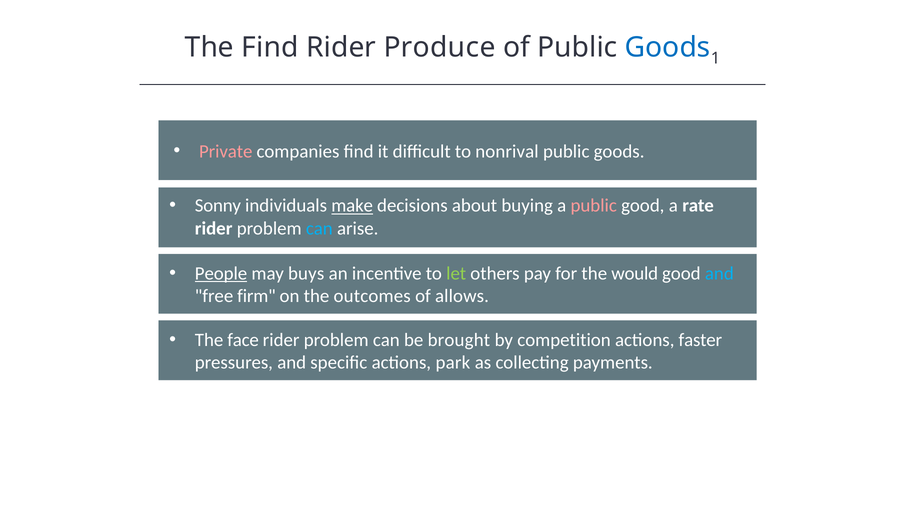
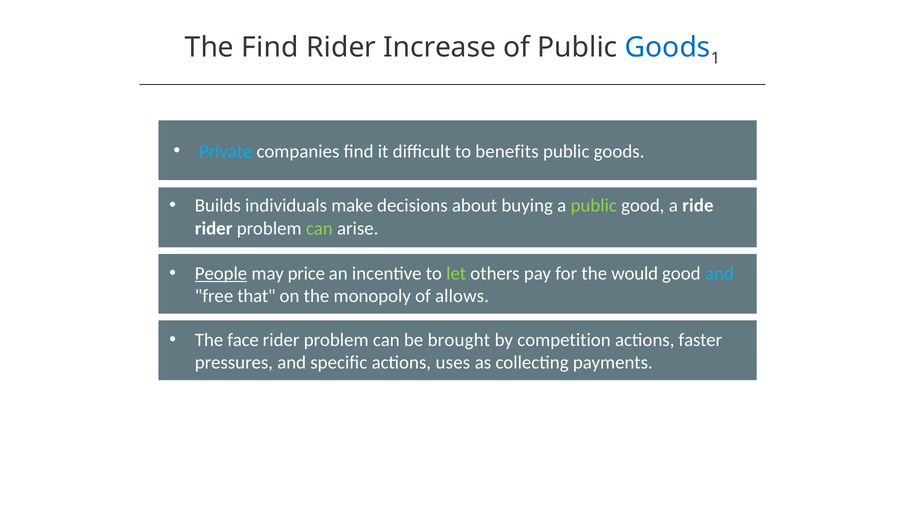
Produce: Produce -> Increase (440, 47)
Private colour: pink -> light blue (226, 151)
nonrival: nonrival -> benefits (507, 151)
Sonny: Sonny -> Builds (218, 206)
make underline: present -> none (352, 206)
public colour: pink -> light green (594, 206)
rate: rate -> ride (698, 206)
can colour: light blue -> light green (319, 228)
buys: buys -> price (306, 274)
firm: firm -> that (256, 296)
outcomes: outcomes -> monopoly (372, 296)
park: park -> uses (453, 363)
